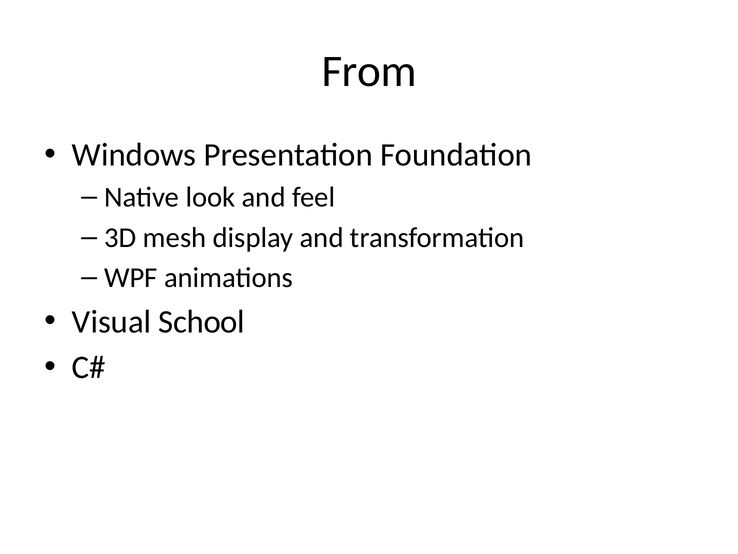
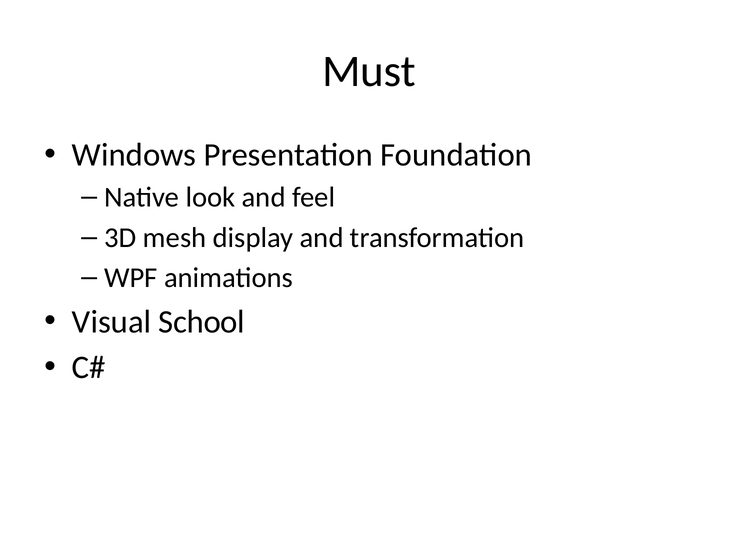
From: From -> Must (369, 71)
